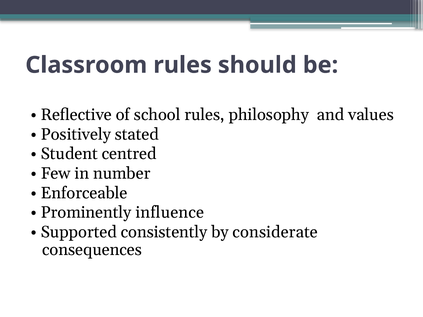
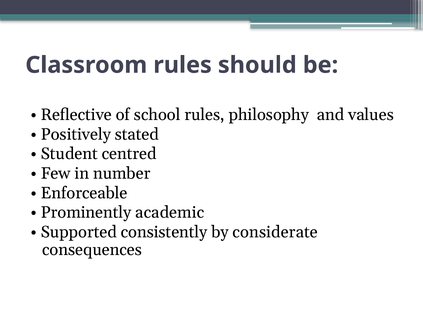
influence: influence -> academic (170, 213)
